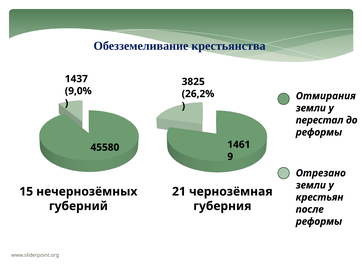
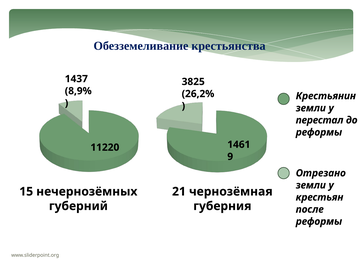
9,0%: 9,0% -> 8,9% (78, 91)
Отмирания: Отмирания -> Крестьянин (326, 96)
45580: 45580 -> 11220 (105, 147)
